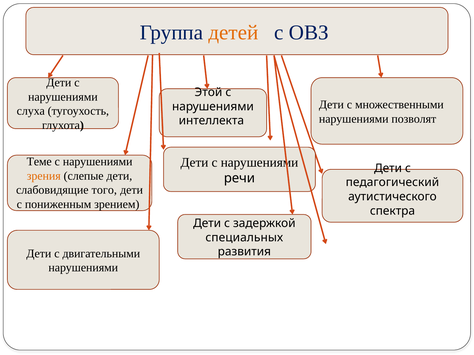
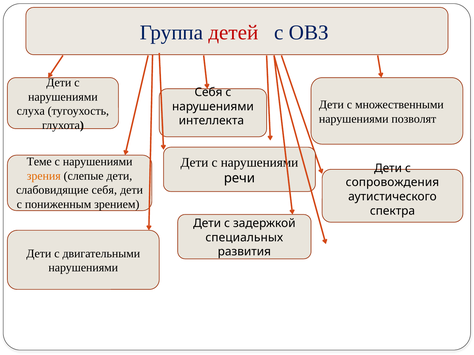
детей colour: orange -> red (233, 33)
Этой: Этой -> Себя (208, 92)
педагогический: педагогический -> сопровождения (392, 183)
слабовидящие того: того -> себя (104, 190)
